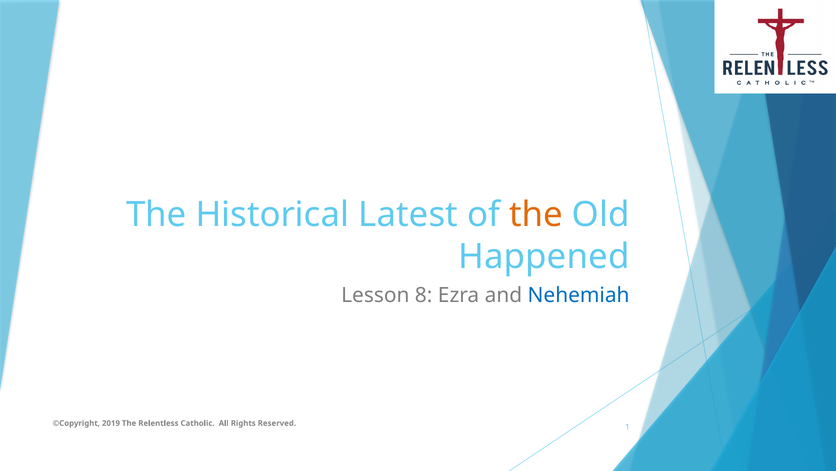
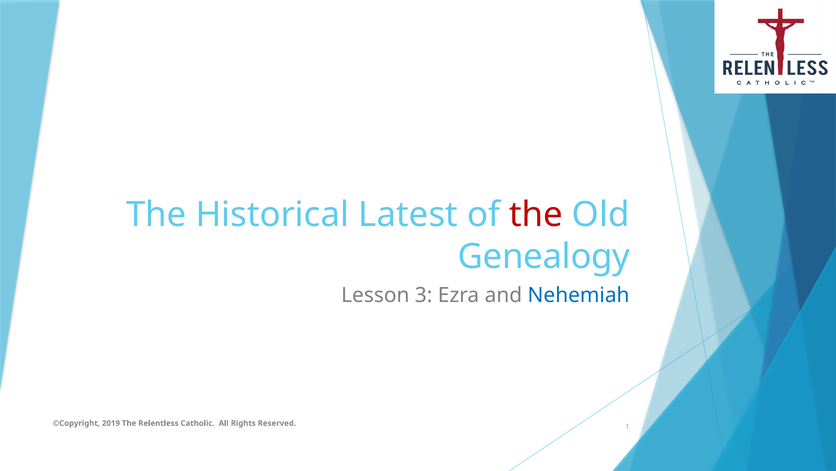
the colour: orange -> red (536, 214)
Happened: Happened -> Genealogy (544, 256)
8: 8 -> 3 (424, 295)
